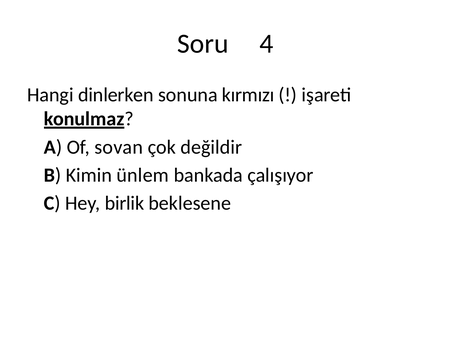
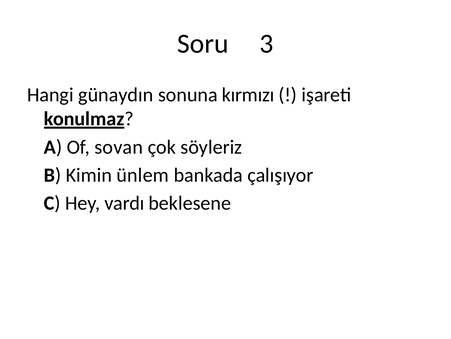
4: 4 -> 3 (267, 44)
dinlerken: dinlerken -> günaydın (116, 95)
değildir: değildir -> söyleriz (211, 147)
birlik: birlik -> vardı (124, 203)
